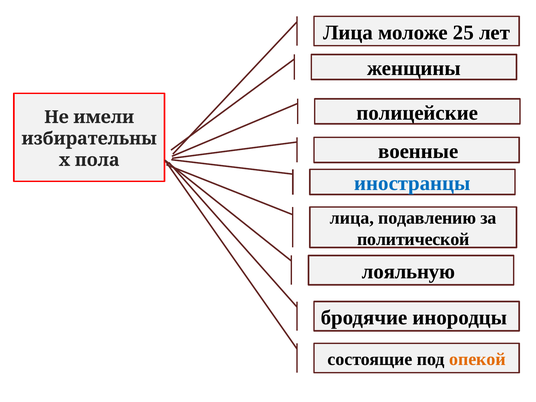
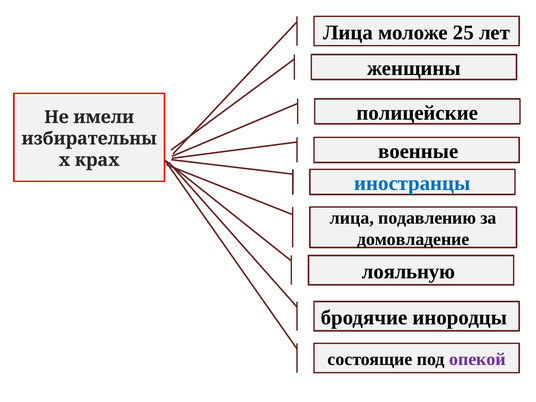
пола: пола -> крах (97, 160)
политической: политической -> домовладение (413, 239)
опекой colour: orange -> purple (477, 359)
